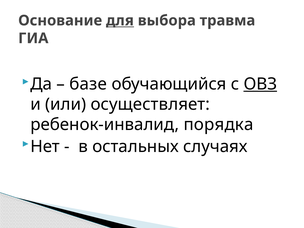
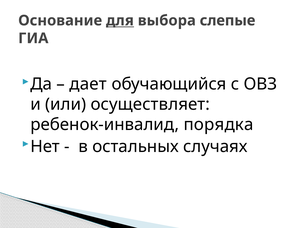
травма: травма -> слепые (228, 21)
базе: базе -> дает (88, 84)
ОВЗ underline: present -> none (260, 84)
